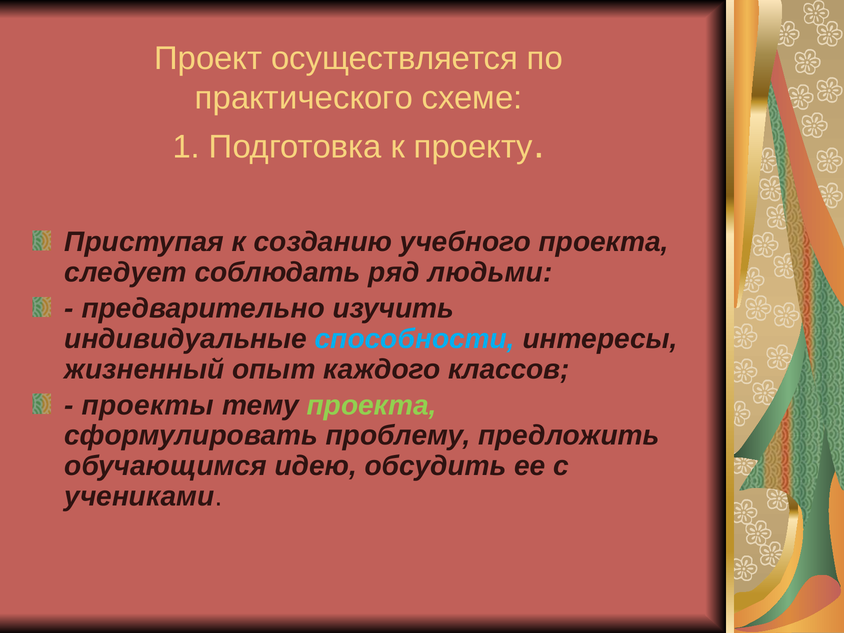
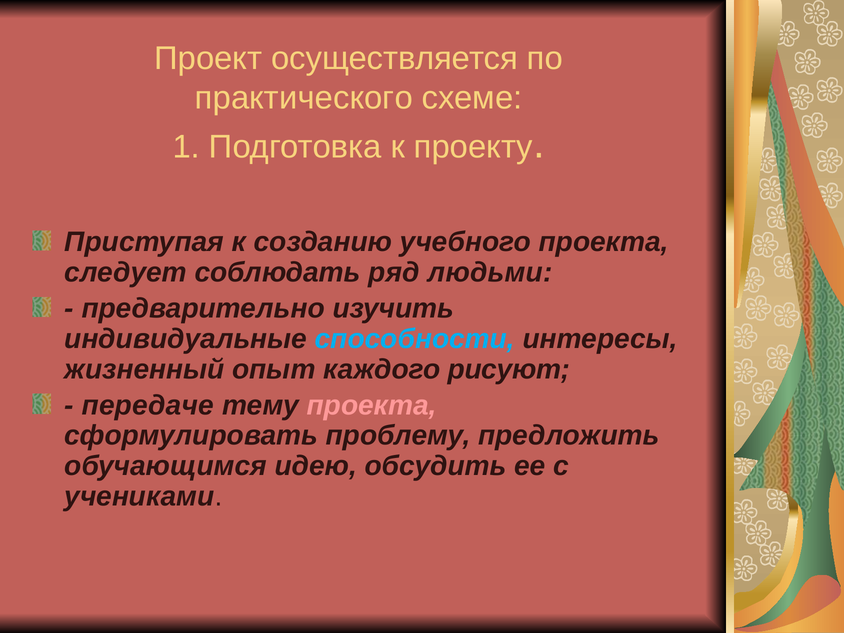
классов: классов -> рисуют (509, 369)
проекты: проекты -> передаче (148, 405)
проекта colour: light green -> pink (372, 405)
